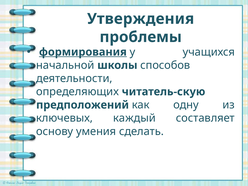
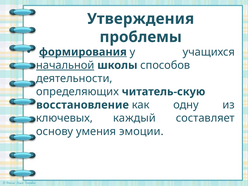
начальной underline: none -> present (65, 65)
предположений: предположений -> восстановление (83, 105)
сделать: сделать -> эмоции (141, 131)
